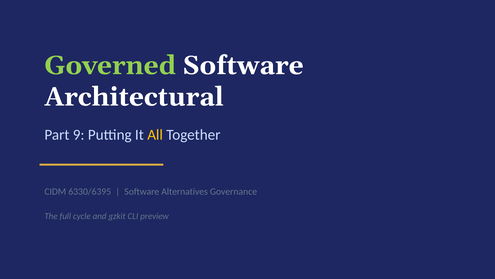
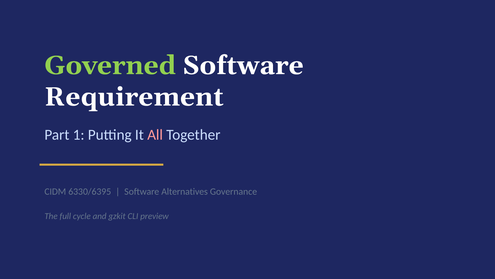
Architectural: Architectural -> Requirement (134, 97)
9: 9 -> 1 (79, 135)
All colour: yellow -> pink (155, 135)
